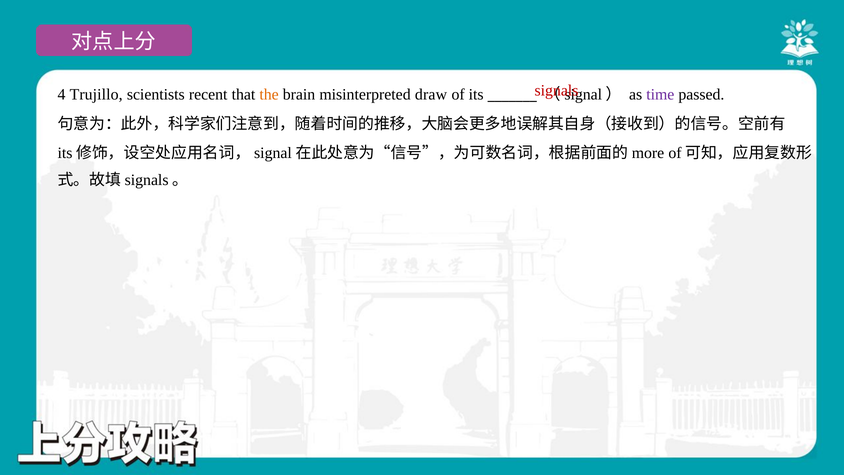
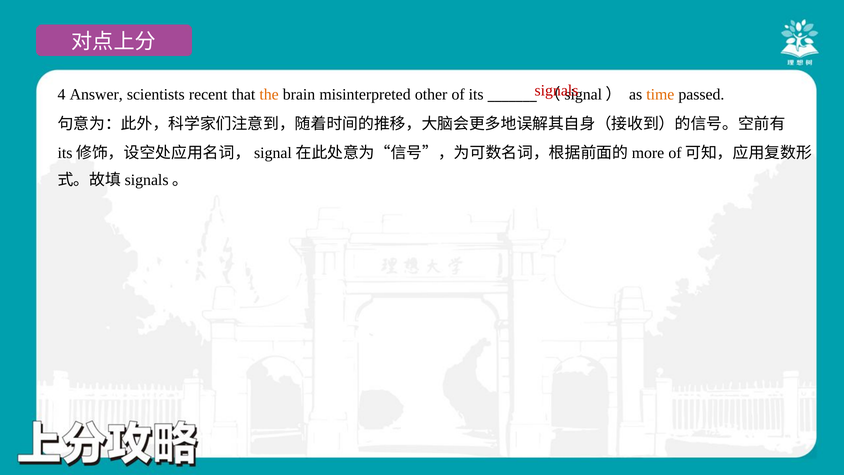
Trujillo: Trujillo -> Answer (96, 94)
draw: draw -> other (431, 94)
time colour: purple -> orange (660, 94)
